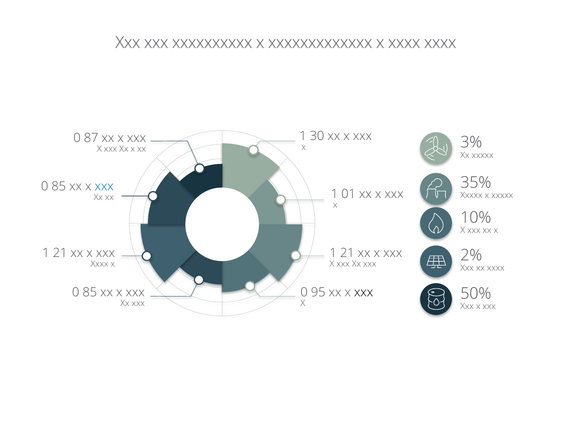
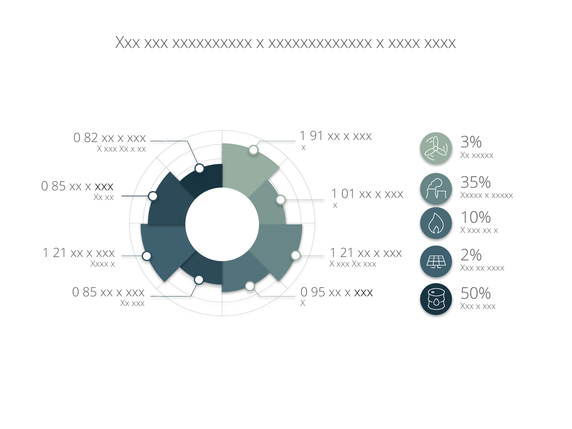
30: 30 -> 91 (317, 136)
87: 87 -> 82 (91, 138)
xxx colour: blue -> black (104, 186)
